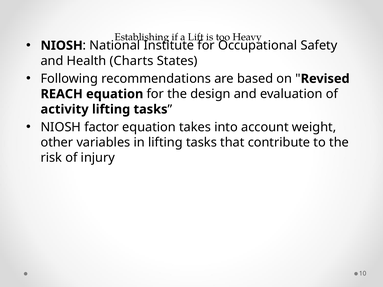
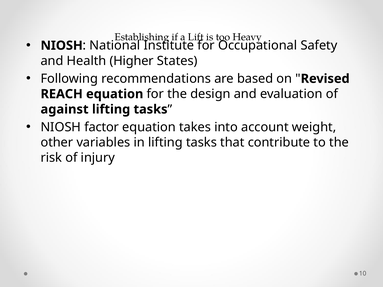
Charts: Charts -> Higher (132, 61)
activity: activity -> against (65, 109)
